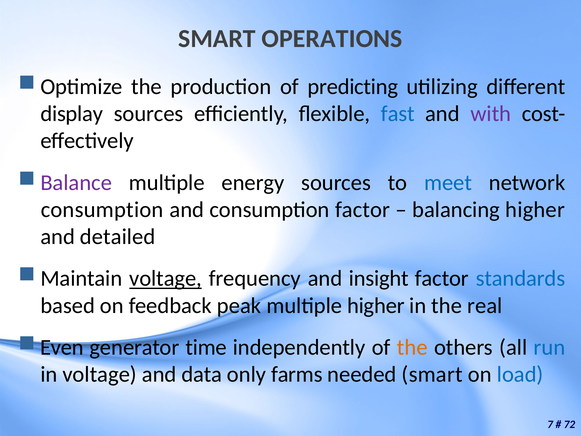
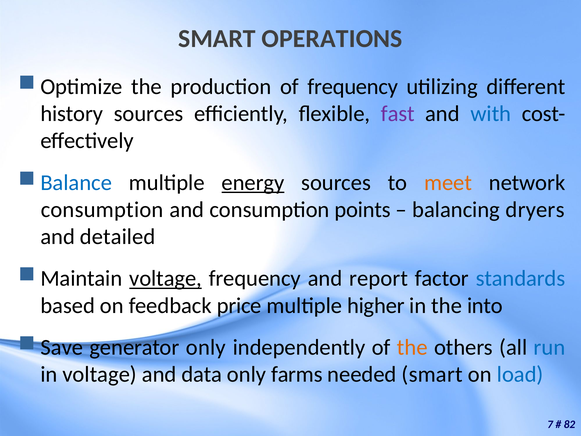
of predicting: predicting -> frequency (353, 87)
display: display -> history (72, 114)
fast colour: blue -> purple (398, 114)
with colour: purple -> blue (491, 114)
Balance colour: purple -> blue (76, 182)
energy underline: none -> present (253, 182)
meet colour: blue -> orange (448, 182)
consumption factor: factor -> points (363, 210)
balancing higher: higher -> dryers (535, 210)
insight: insight -> report (379, 278)
peak: peak -> price (239, 305)
real: real -> into (485, 305)
Even: Even -> Save (62, 347)
generator time: time -> only (206, 347)
72: 72 -> 82 (570, 424)
